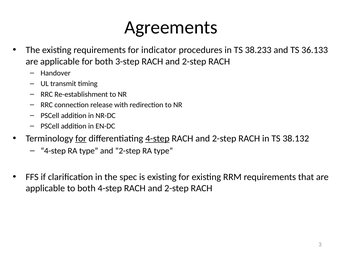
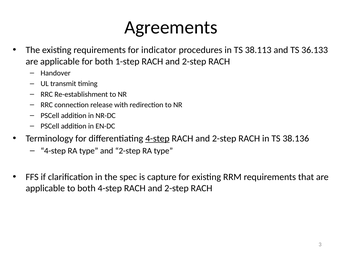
38.233: 38.233 -> 38.113 (258, 50)
3-step: 3-step -> 1-step (127, 62)
for underline: present -> none (81, 139)
38.132: 38.132 -> 38.136 (296, 139)
is existing: existing -> capture (162, 177)
